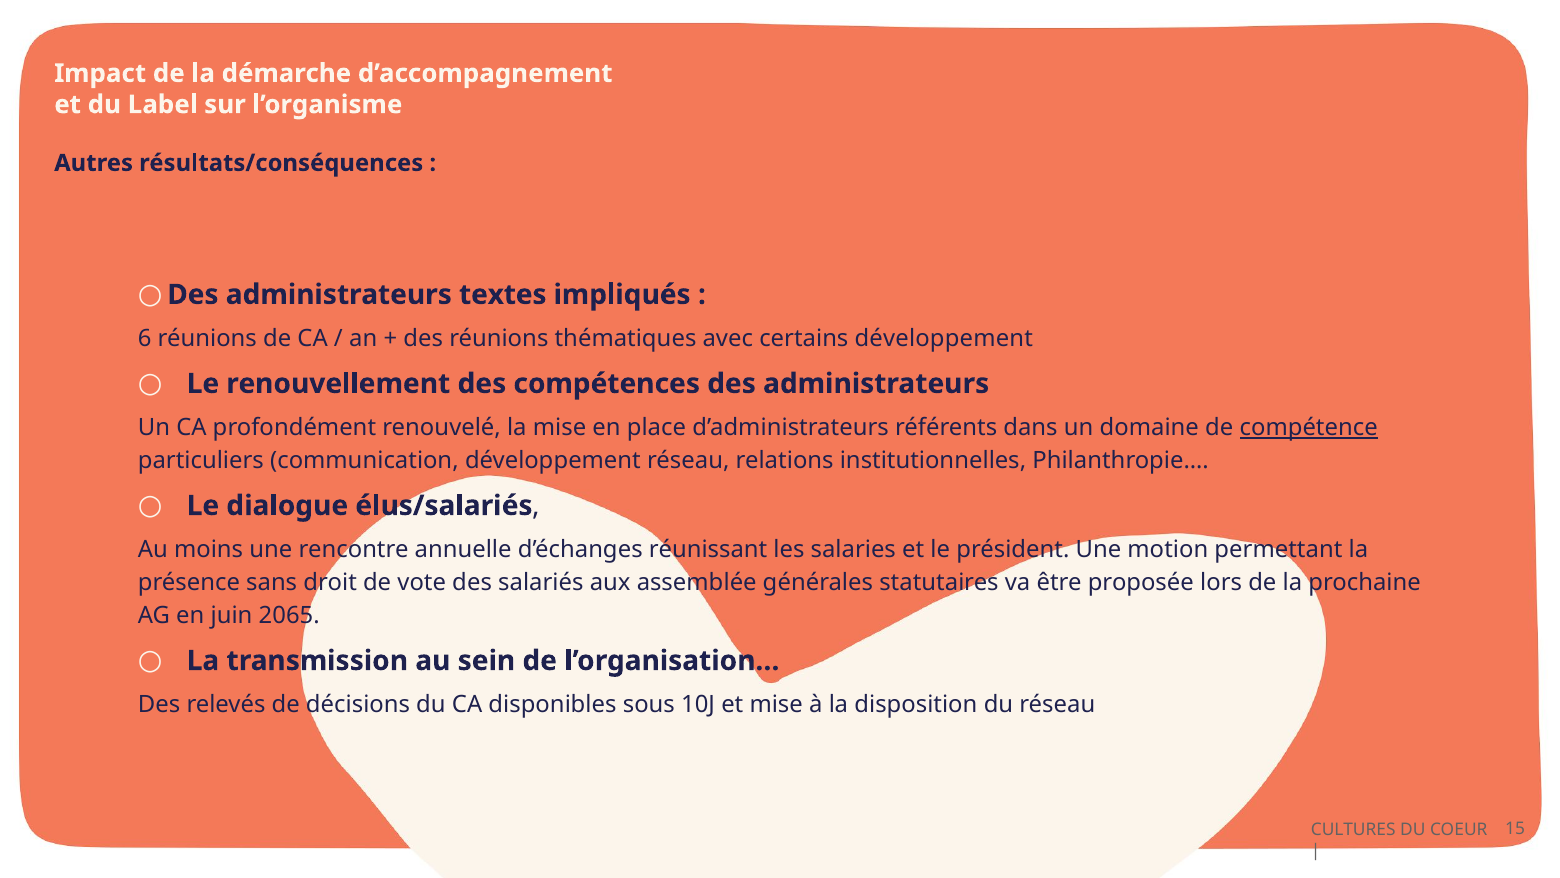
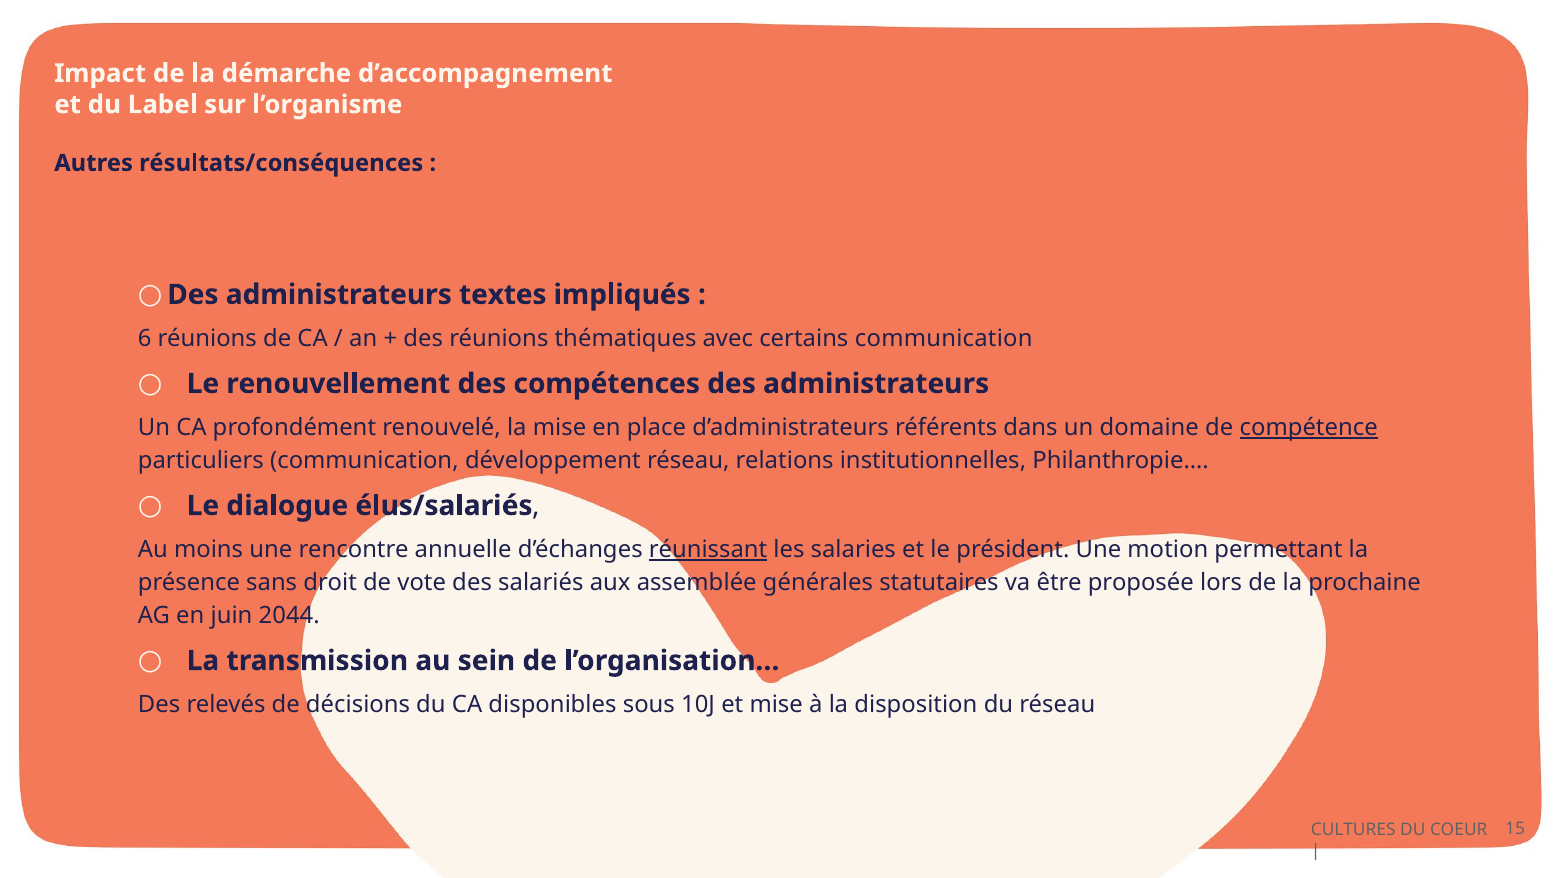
certains développement: développement -> communication (944, 338)
réunissant underline: none -> present (708, 549)
2065: 2065 -> 2044 (289, 615)
